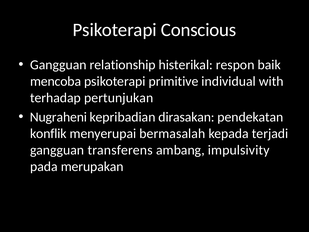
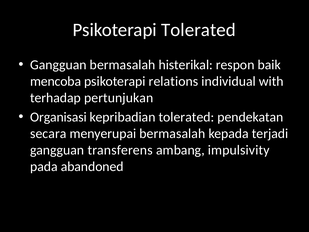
Psikoterapi Conscious: Conscious -> Tolerated (198, 30)
Gangguan relationship: relationship -> bermasalah (123, 65)
primitive: primitive -> relations (173, 81)
Nugraheni: Nugraheni -> Organisasi (58, 117)
kepribadian dirasakan: dirasakan -> tolerated (186, 117)
konflik: konflik -> secara (48, 134)
merupakan: merupakan -> abandoned (92, 166)
